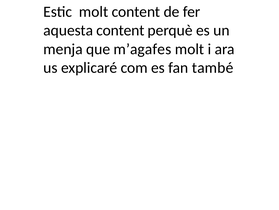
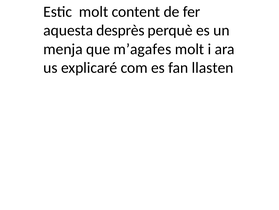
aquesta content: content -> desprès (120, 30)
també: també -> llasten (213, 68)
